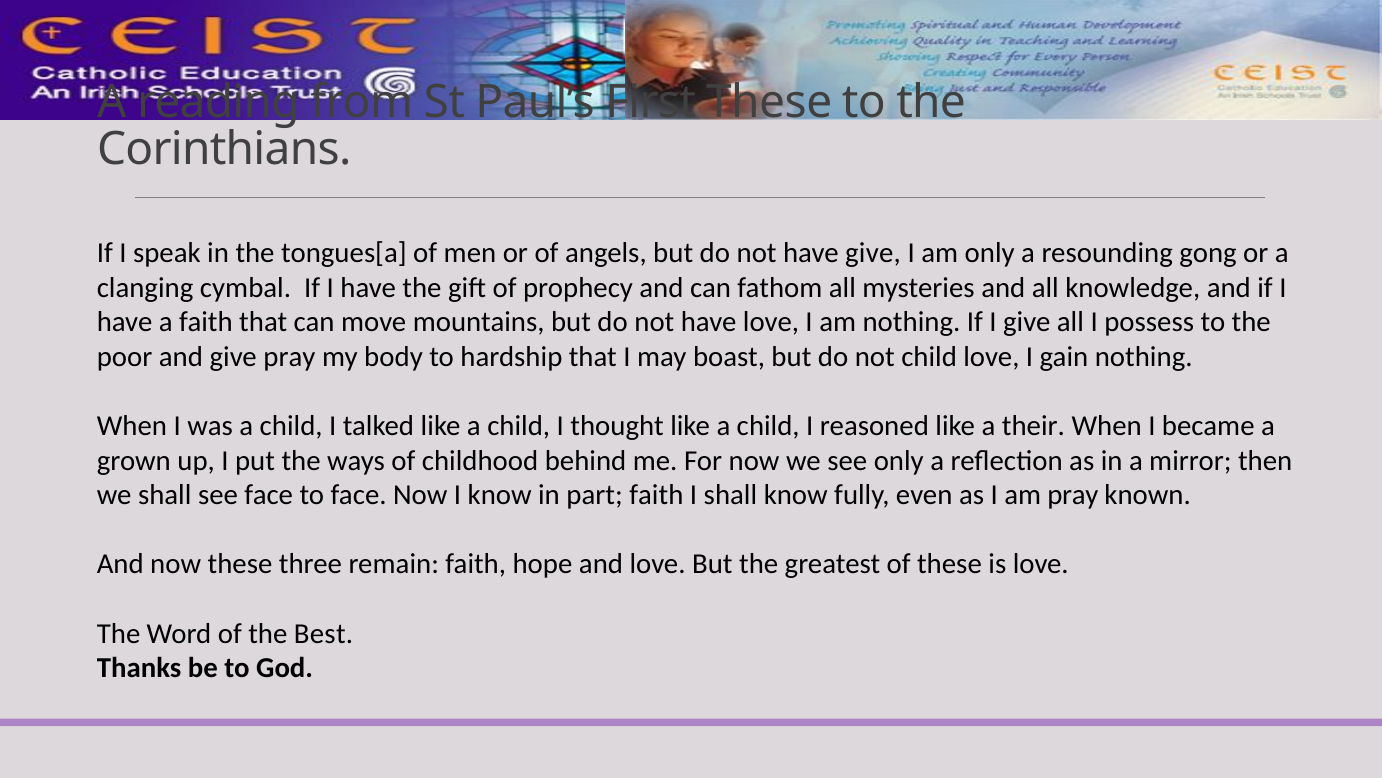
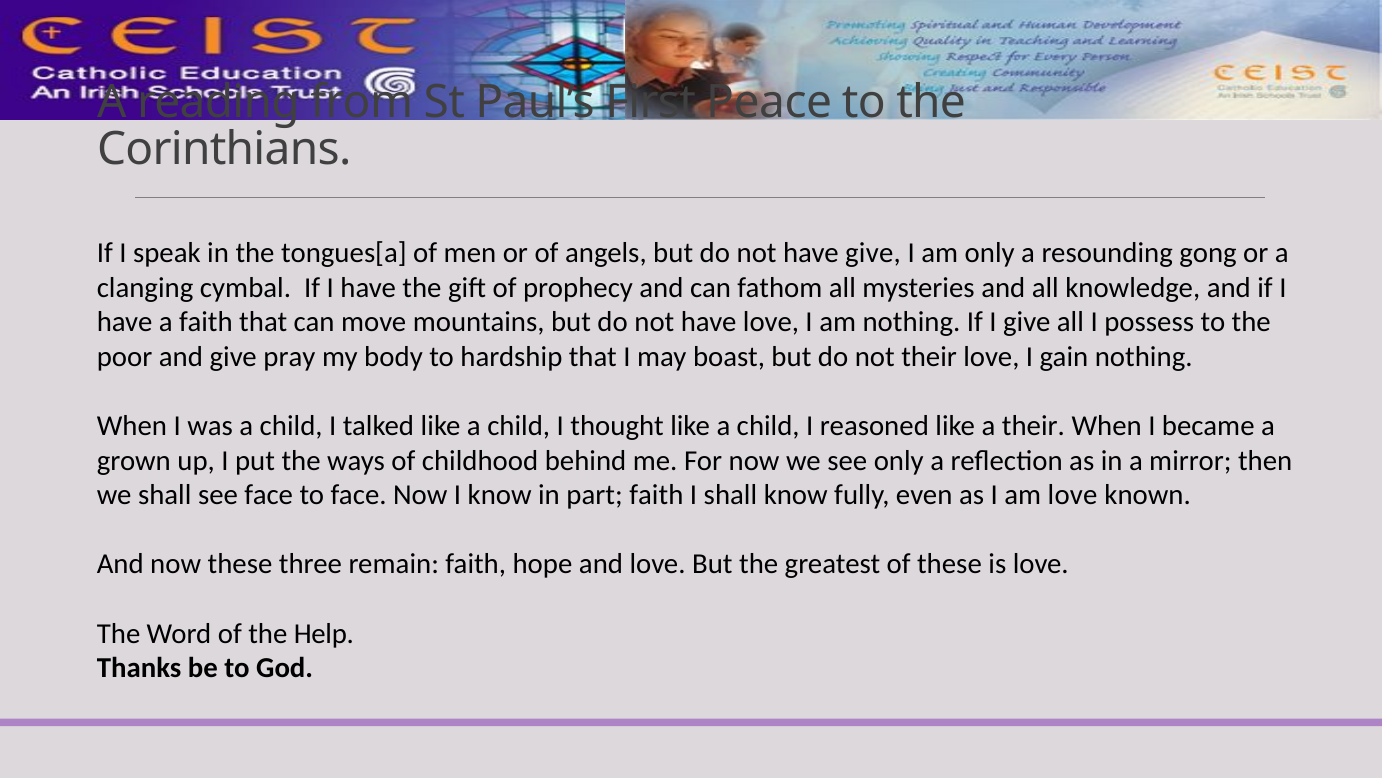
First These: These -> Peace (769, 103)
not child: child -> their (929, 357)
am pray: pray -> love (1073, 495)
Best: Best -> Help (324, 633)
